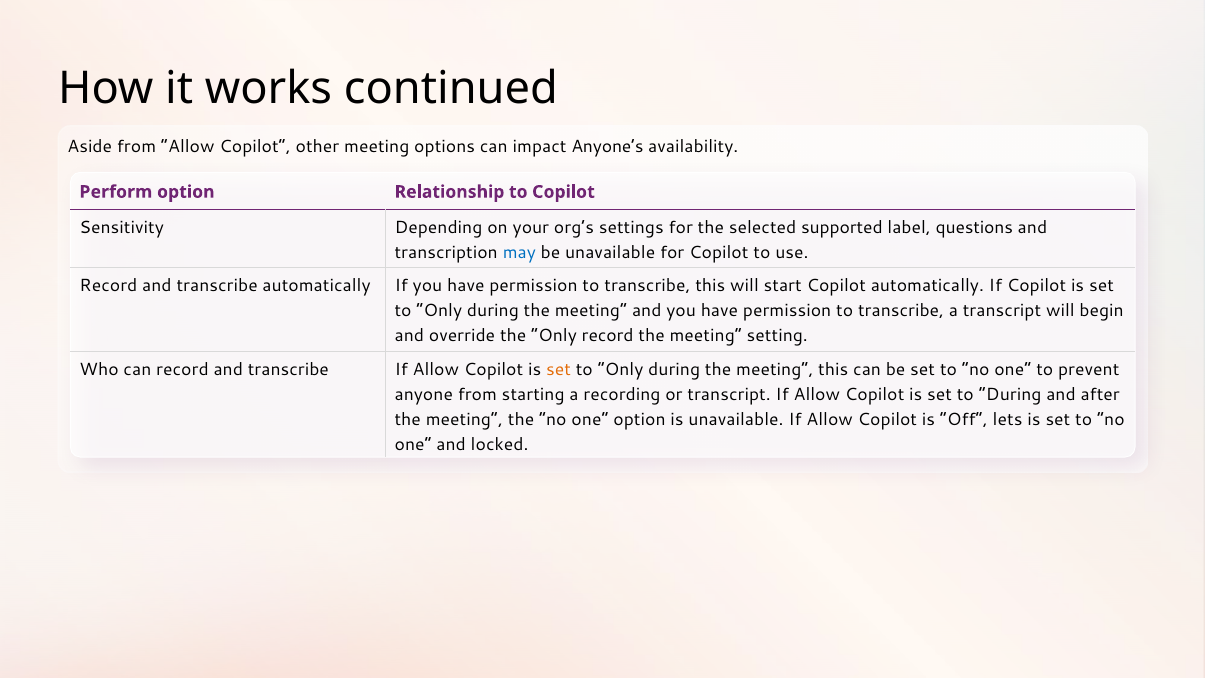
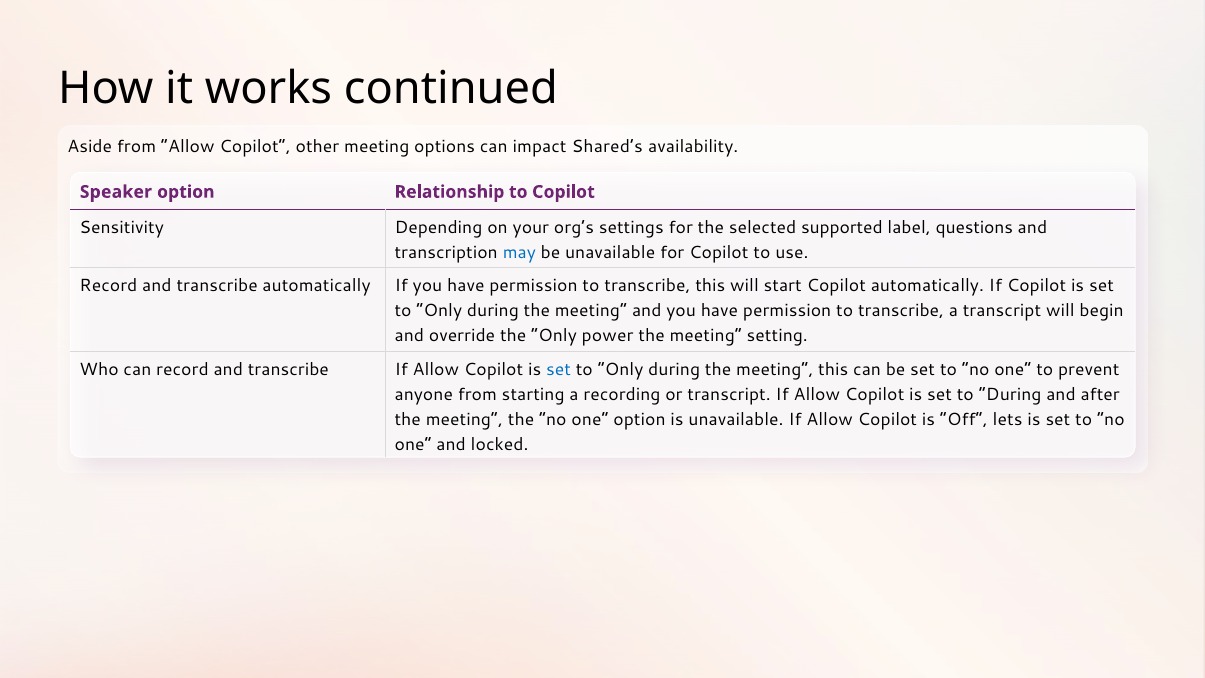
Anyone’s: Anyone’s -> Shared’s (607, 147)
Perform: Perform -> Speaker (116, 192)
Only record: record -> power (608, 335)
set colour: orange -> blue (559, 370)
